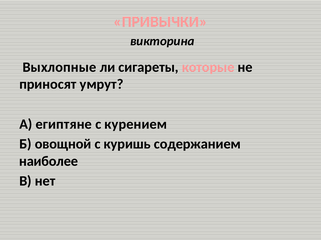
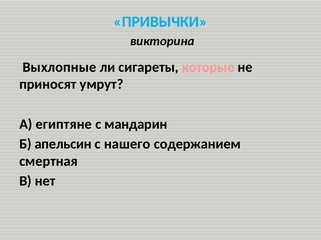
ПРИВЫЧКИ colour: pink -> light blue (160, 22)
курением: курением -> мандарин (136, 124)
овощной: овощной -> апельсин (63, 144)
куришь: куришь -> нашего (127, 144)
наиболее: наиболее -> смертная (49, 162)
